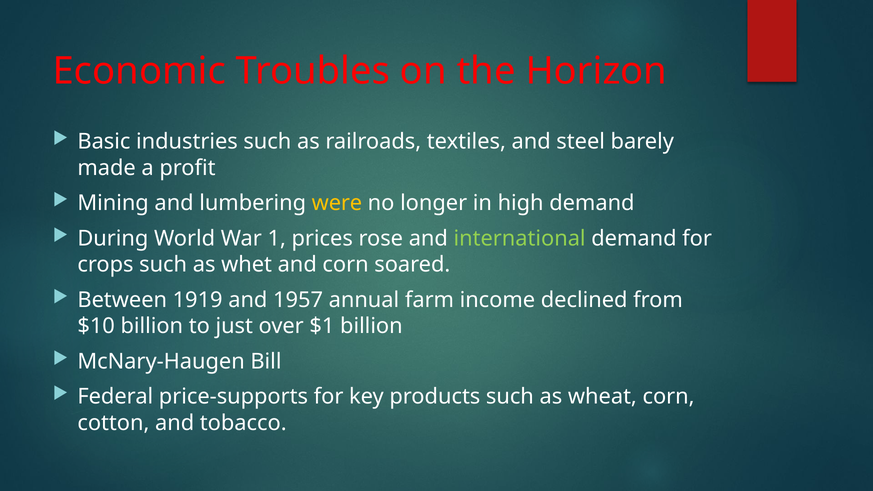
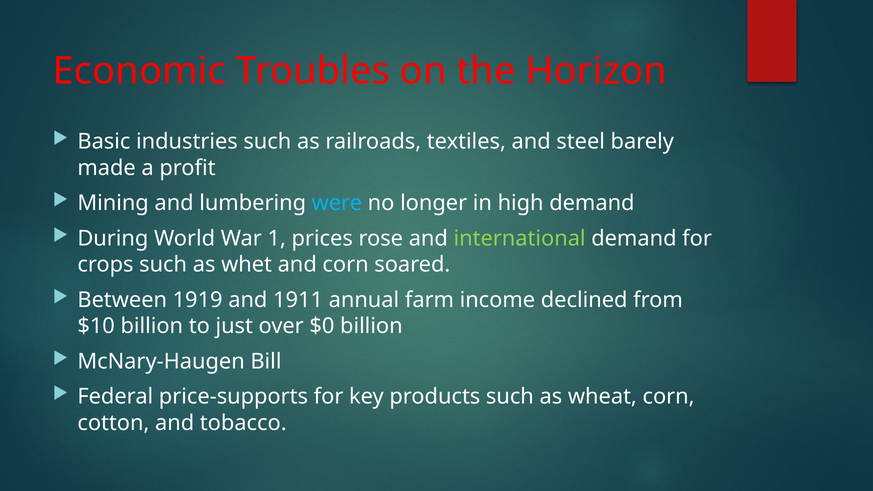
were colour: yellow -> light blue (337, 203)
1957: 1957 -> 1911 (298, 300)
$1: $1 -> $0 (322, 326)
